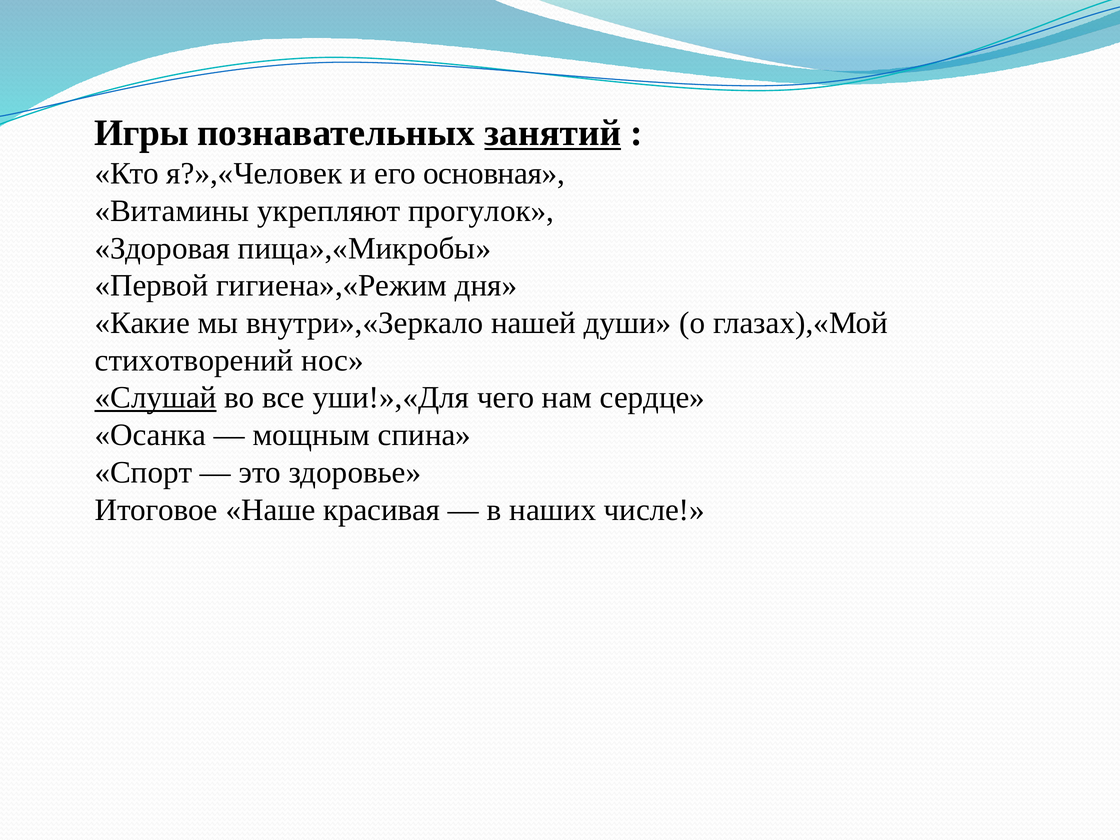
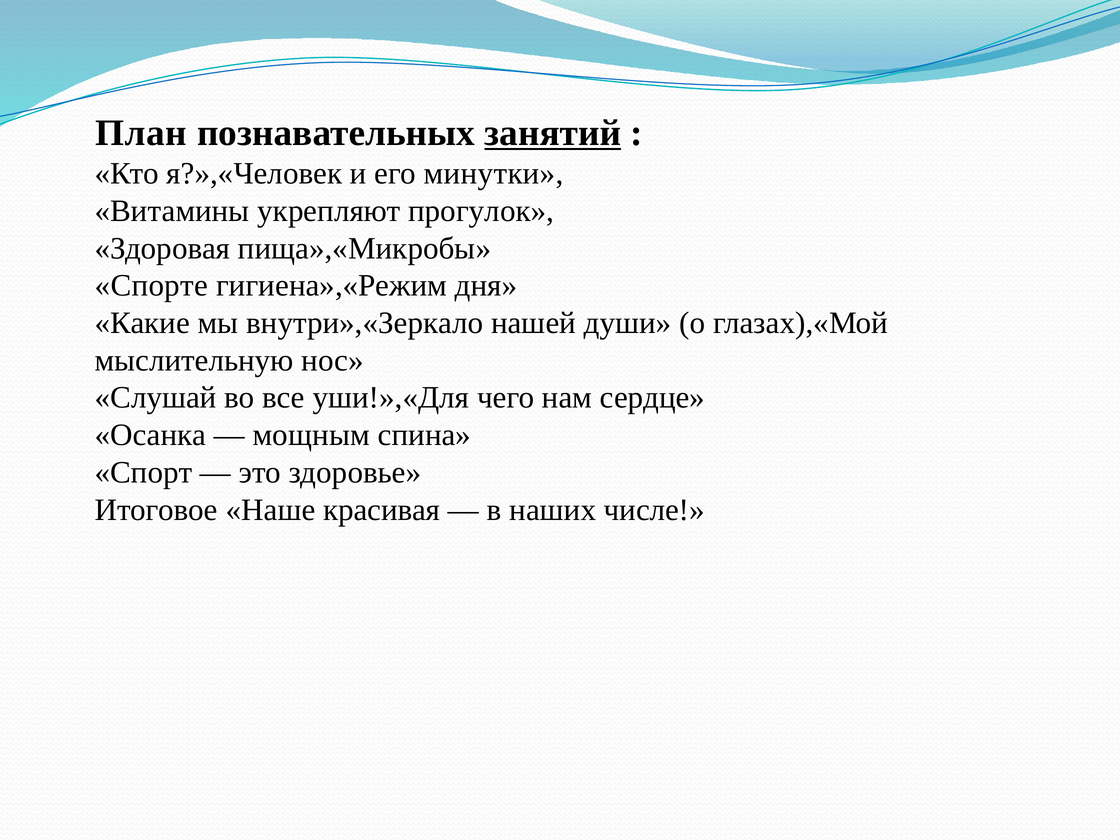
Игры: Игры -> План (141, 133)
основная: основная -> минутки (494, 174)
Первой: Первой -> Спорте (151, 286)
стихотворений: стихотворений -> мыслительную (194, 360)
Слушай underline: present -> none (156, 398)
